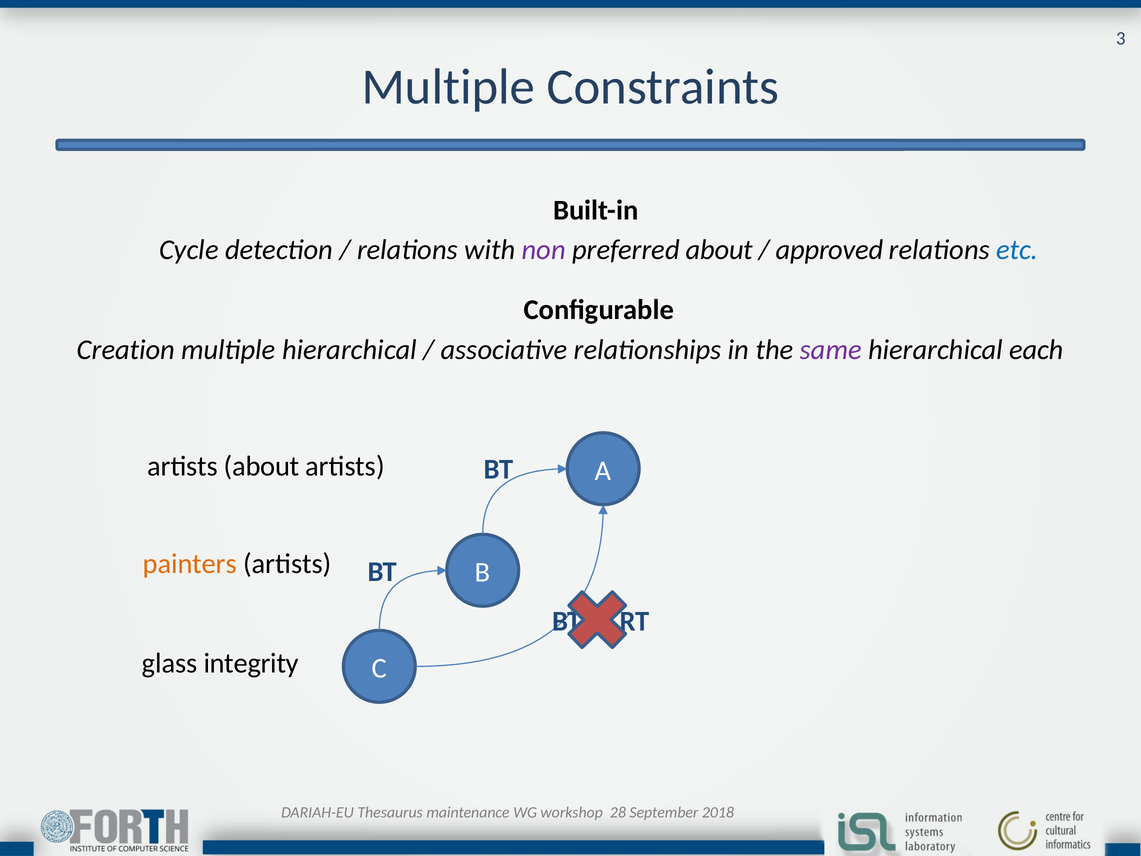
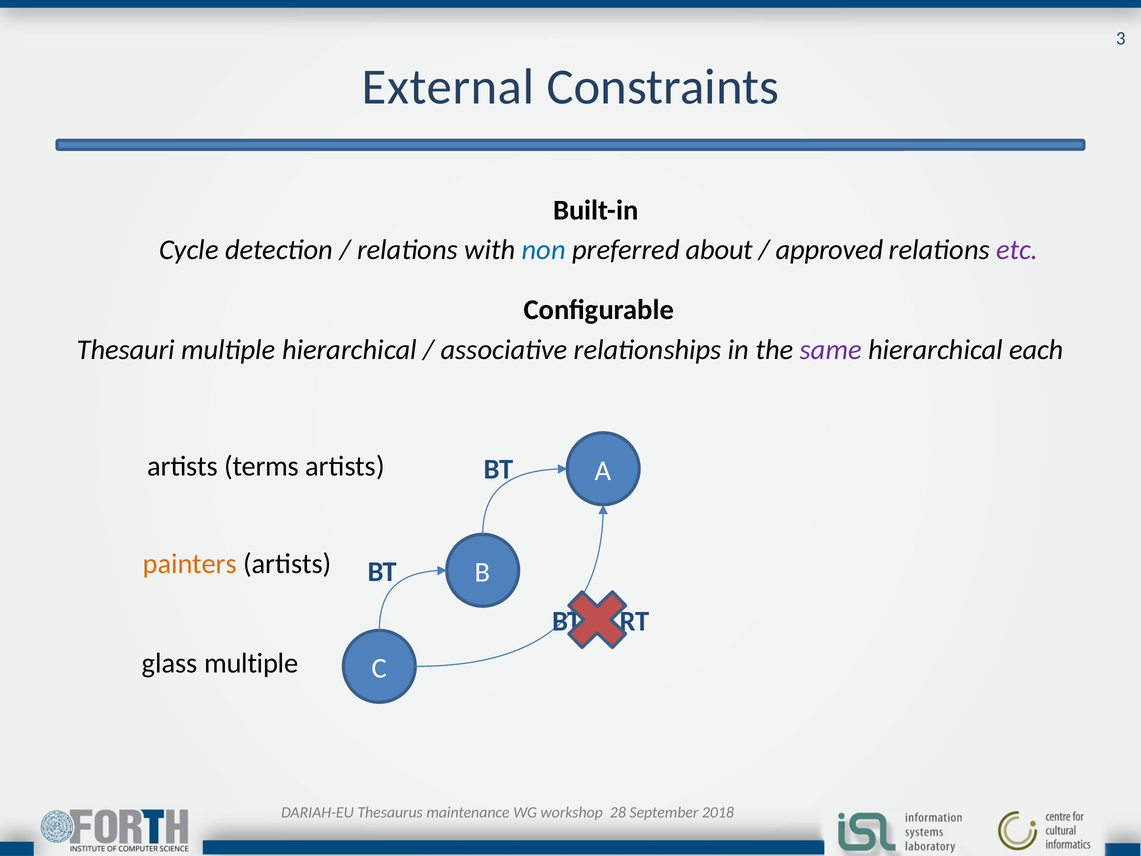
Multiple: Multiple -> External (448, 87)
non colour: purple -> blue (544, 250)
etc colour: blue -> purple (1017, 250)
Creation: Creation -> Thesauri (126, 350)
artists about: about -> terms (262, 466)
glass integrity: integrity -> multiple (251, 663)
